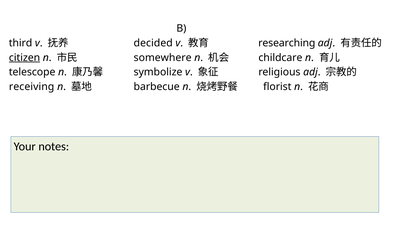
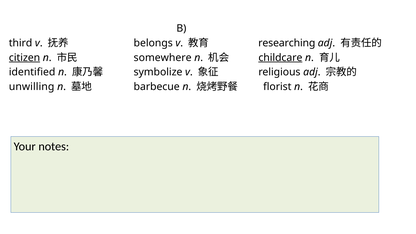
decided: decided -> belongs (153, 43)
childcare underline: none -> present (280, 58)
telescope: telescope -> identified (32, 72)
receiving: receiving -> unwilling (32, 87)
